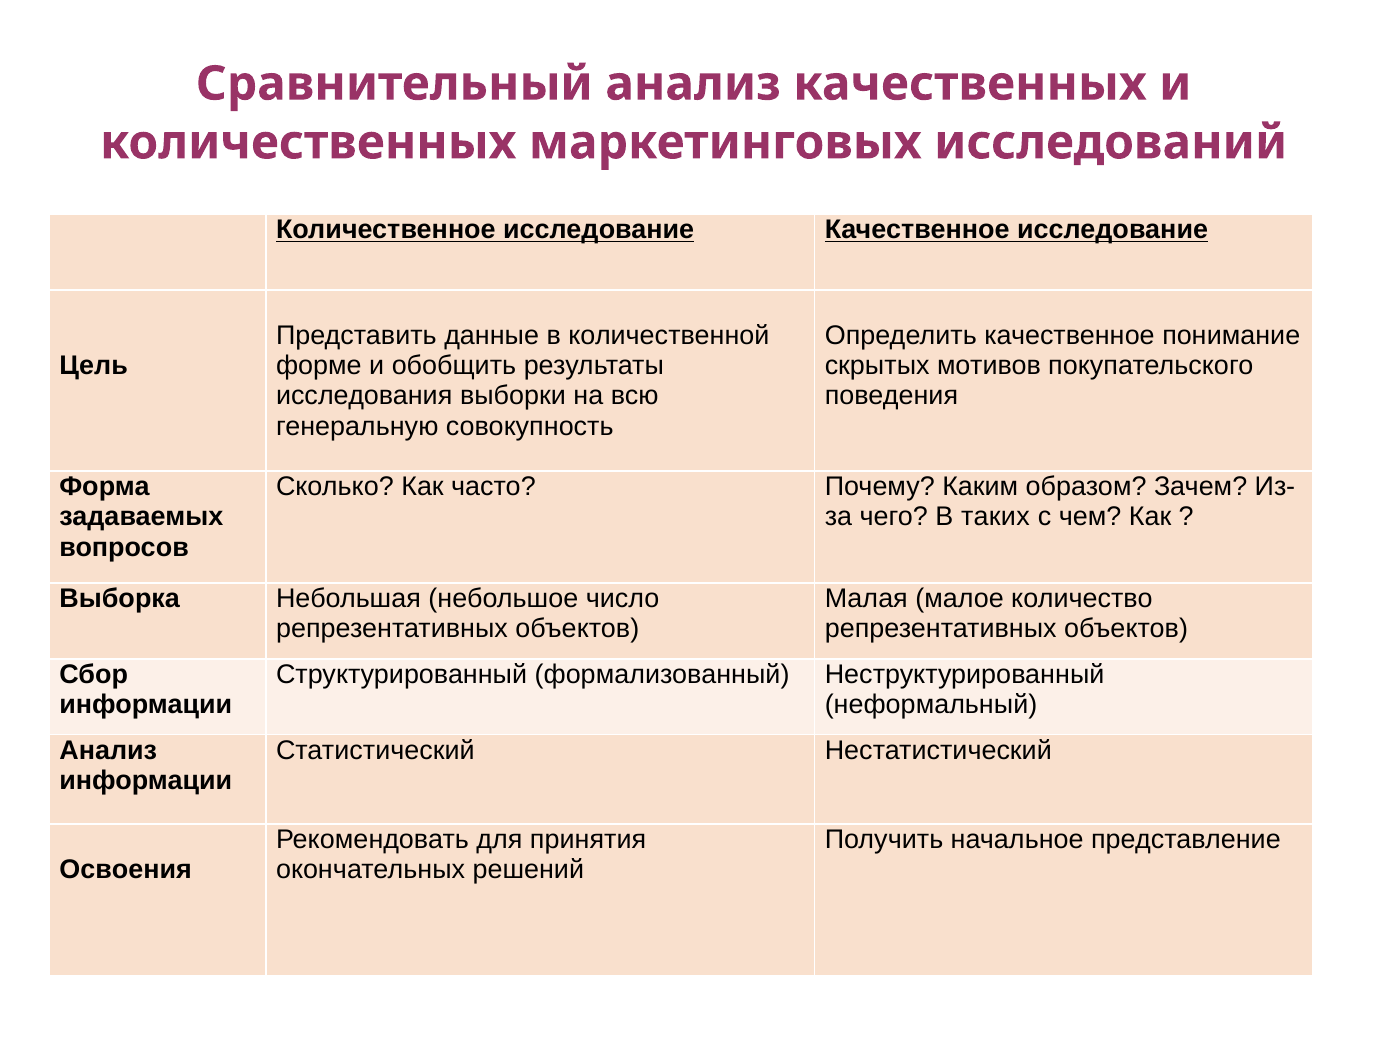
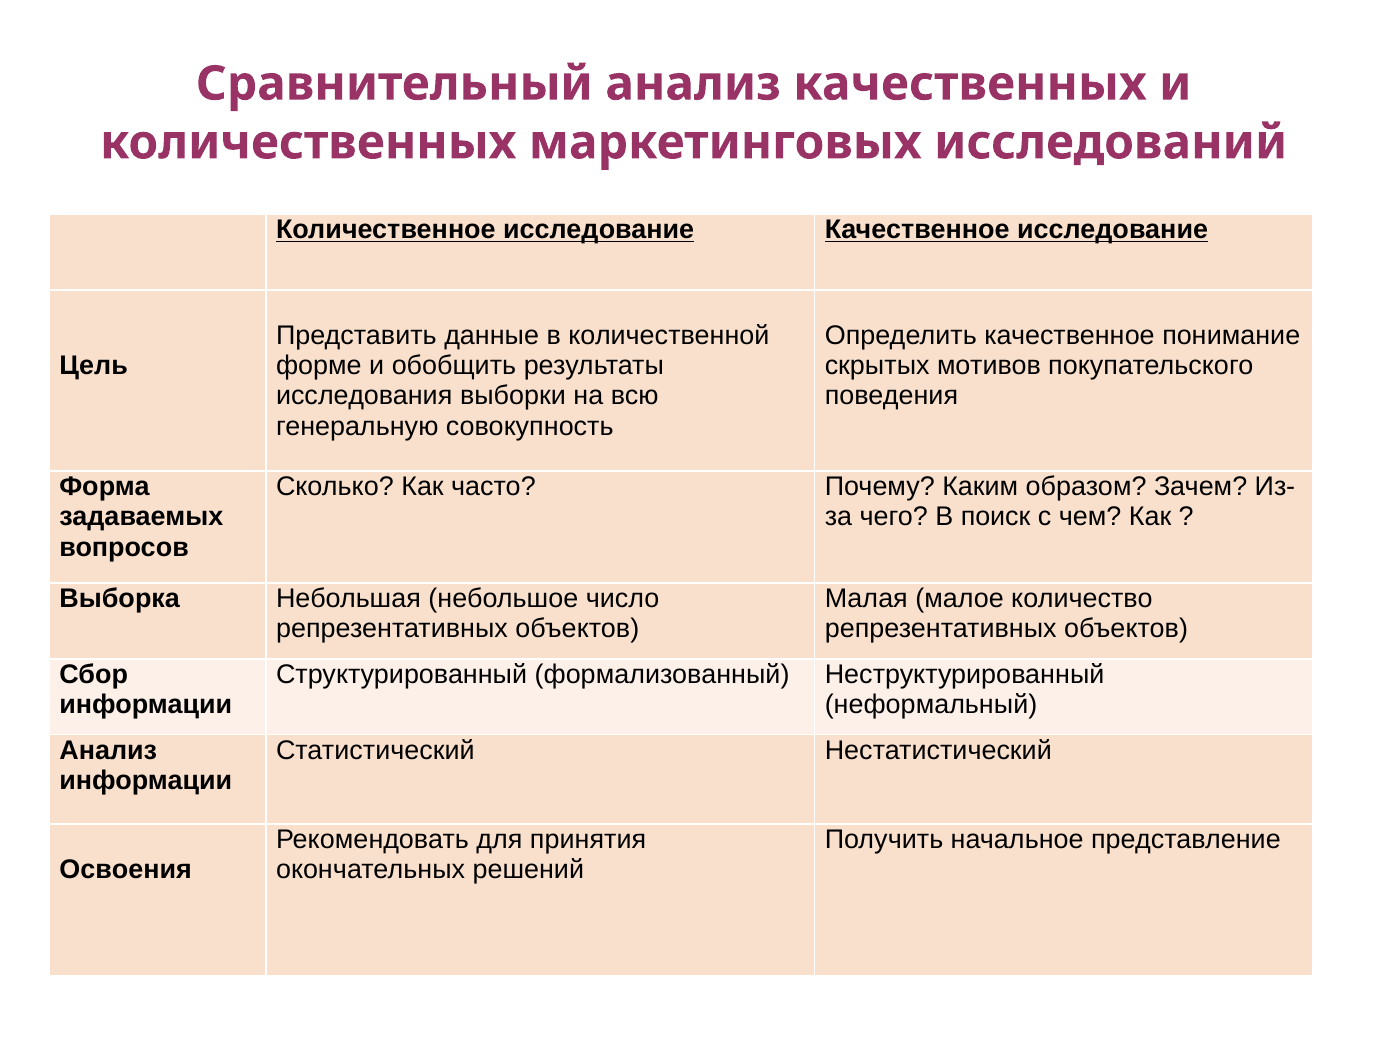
таких: таких -> поиск (996, 517)
